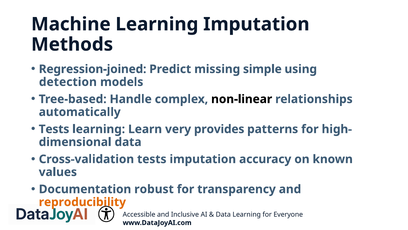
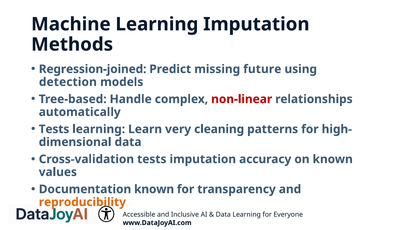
simple: simple -> future (262, 69)
non-linear colour: black -> red (242, 99)
provides: provides -> cleaning (219, 129)
Documentation robust: robust -> known (154, 189)
